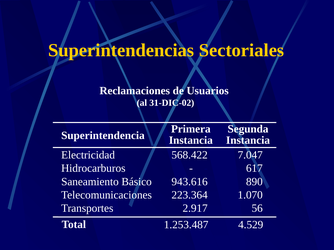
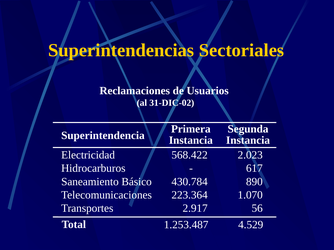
7.047: 7.047 -> 2.023 (250, 155)
943.616: 943.616 -> 430.784 (190, 182)
